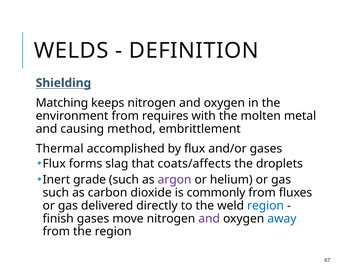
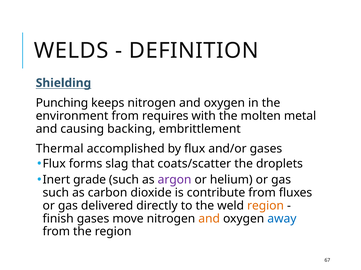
Matching: Matching -> Punching (62, 103)
method: method -> backing (131, 129)
coats/affects: coats/affects -> coats/scatter (194, 164)
commonly: commonly -> contribute (216, 193)
region colour: blue -> orange (266, 206)
and colour: purple -> orange (209, 219)
